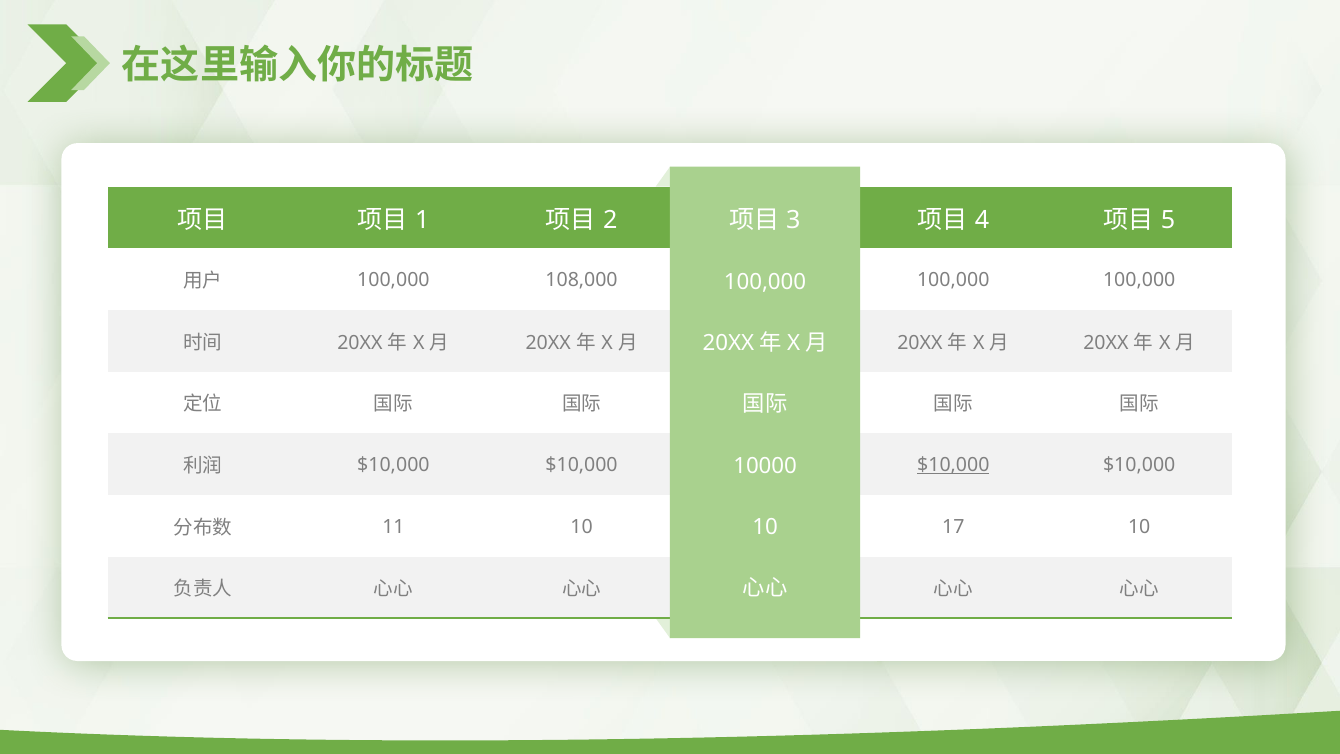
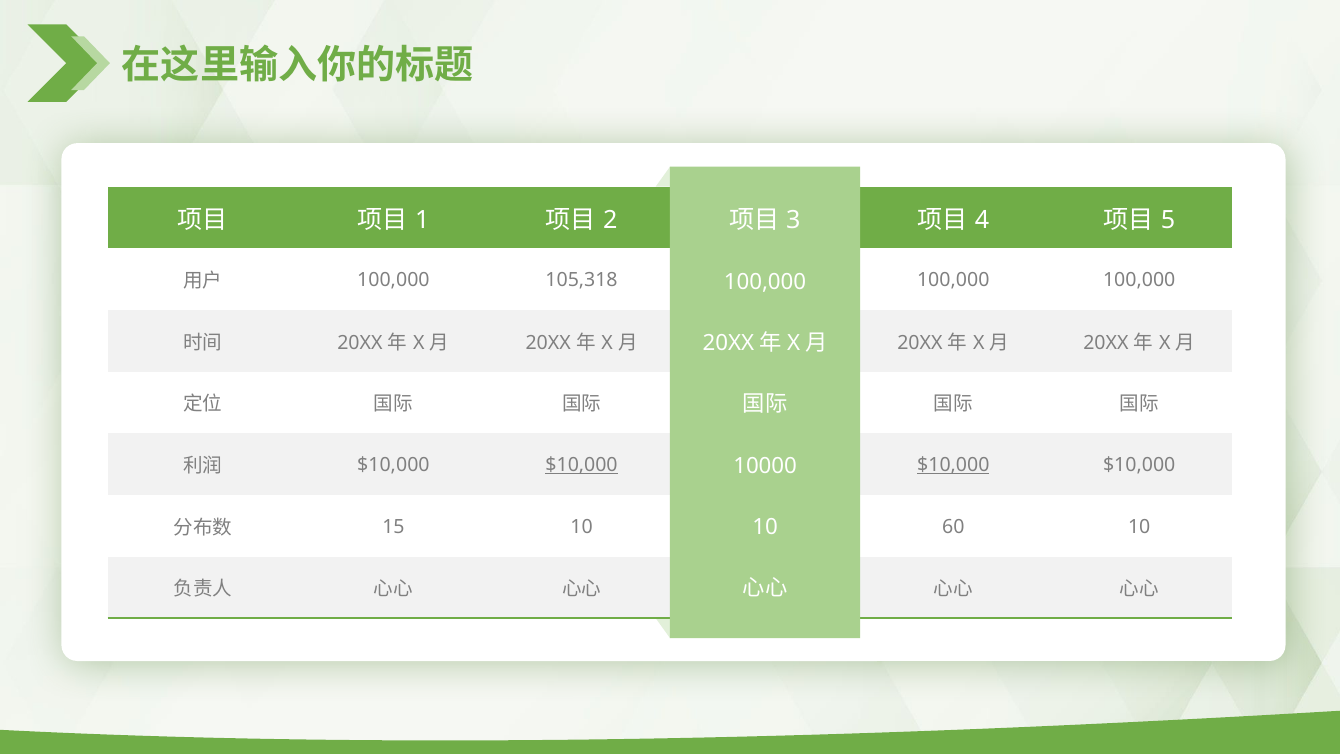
108,000: 108,000 -> 105,318 (582, 280)
$10,000 underline: none -> present (582, 465)
11: 11 -> 15 (393, 527)
17: 17 -> 60 (953, 527)
